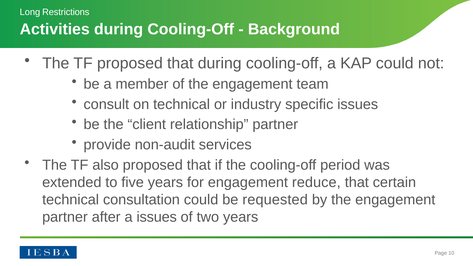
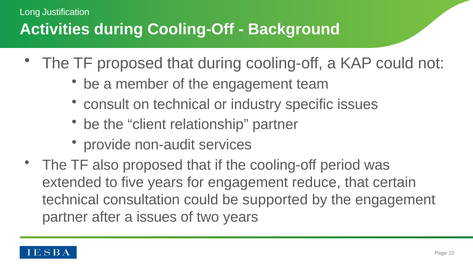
Restrictions: Restrictions -> Justification (66, 12)
requested: requested -> supported (275, 200)
